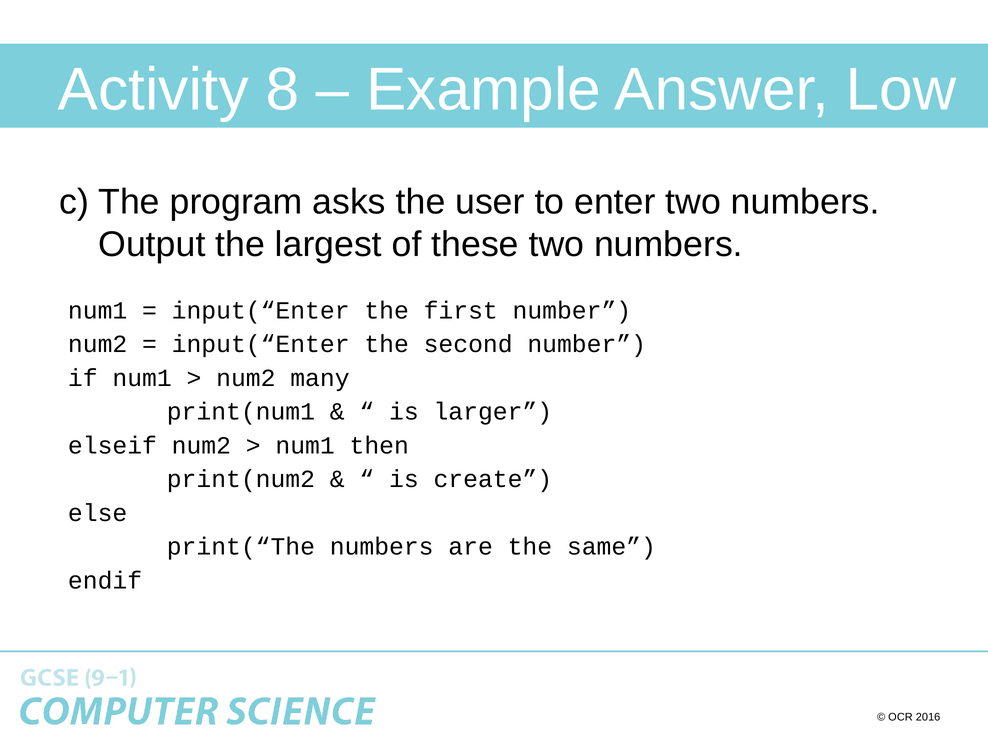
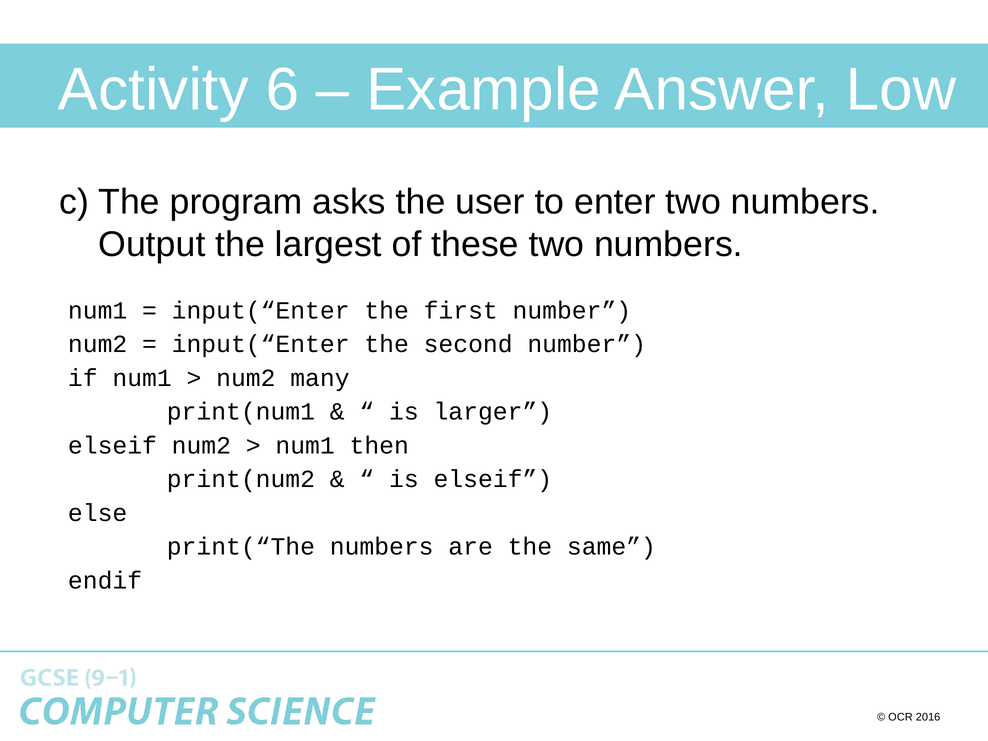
8: 8 -> 6 (282, 90)
is create: create -> elseif (493, 479)
